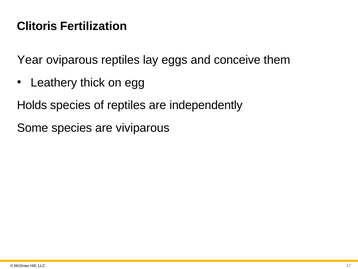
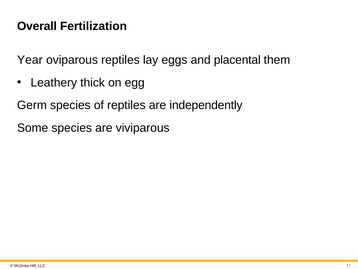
Clitoris: Clitoris -> Overall (37, 26)
conceive: conceive -> placental (237, 60)
Holds: Holds -> Germ (32, 105)
